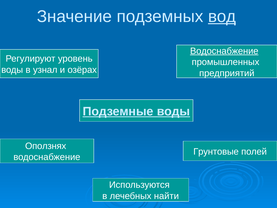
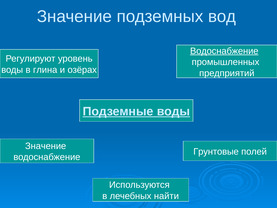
вод underline: present -> none (222, 16)
узнал: узнал -> глина (45, 70)
Оползнях: Оползнях -> Значение (46, 146)
